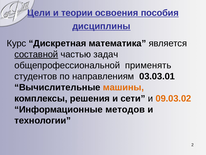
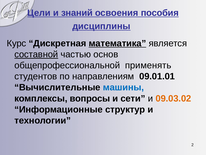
теории: теории -> знаний (77, 13)
математика underline: none -> present (117, 43)
задач: задач -> основ (106, 54)
03.03.01: 03.03.01 -> 09.01.01 (157, 76)
машины colour: orange -> blue (123, 87)
решения: решения -> вопросы (90, 98)
методов: методов -> структур (125, 109)
